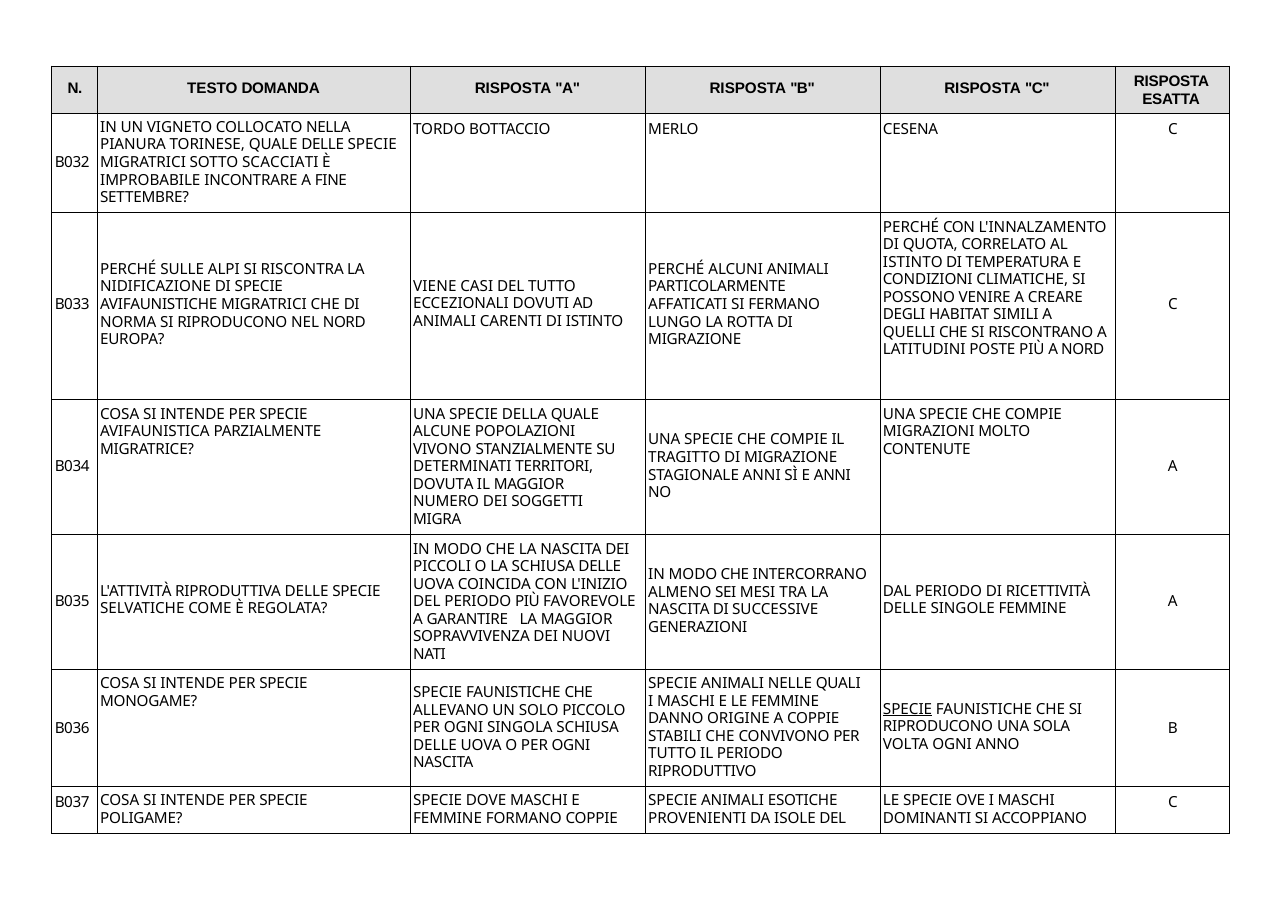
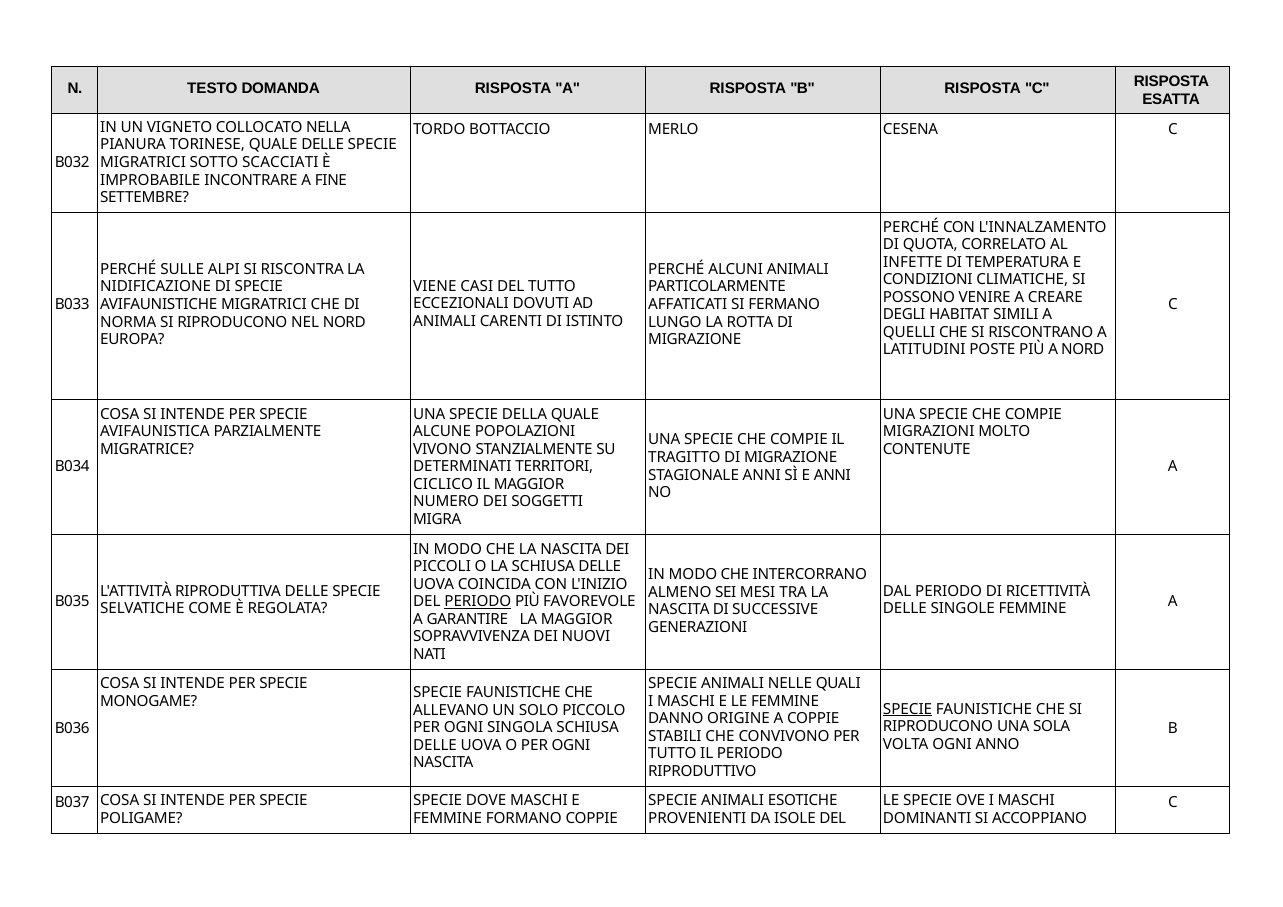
ISTINTO: ISTINTO -> INFETTE (913, 262)
DOVUTA: DOVUTA -> CICLICO (443, 485)
PERIODO underline: none -> present (478, 602)
